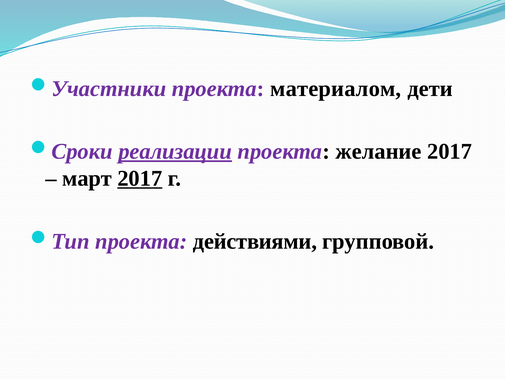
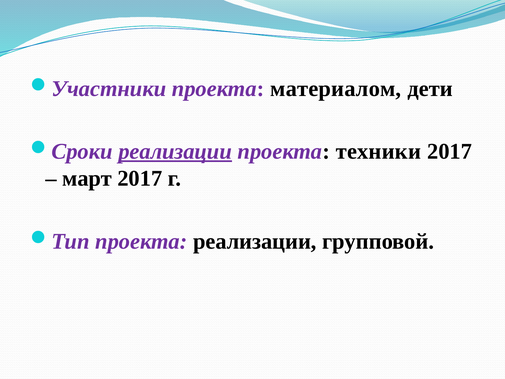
желание: желание -> техники (378, 151)
2017 underline: present -> none (140, 178)
проекта действиями: действиями -> реализации (255, 241)
